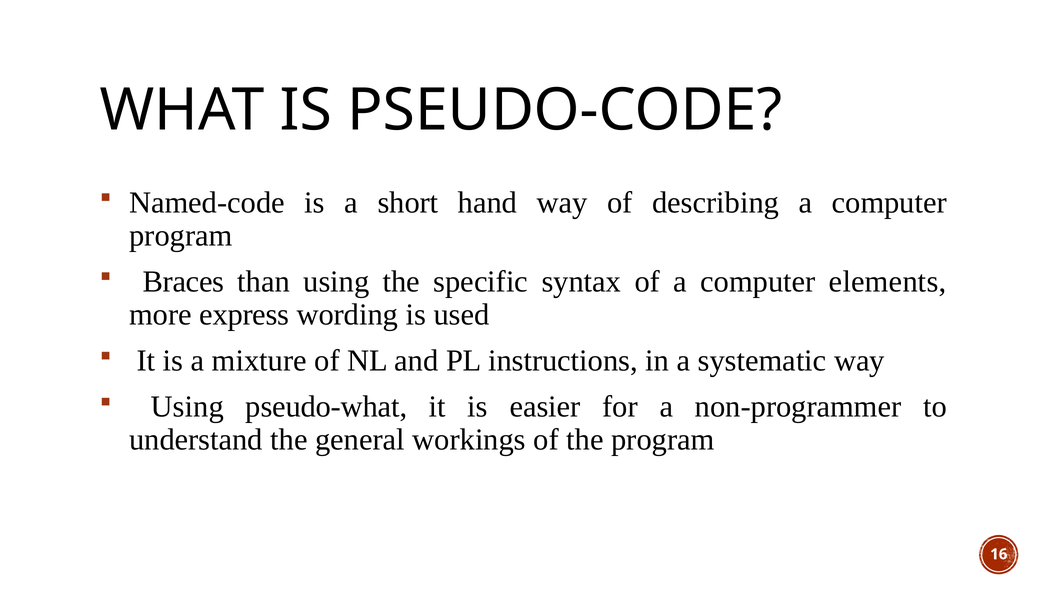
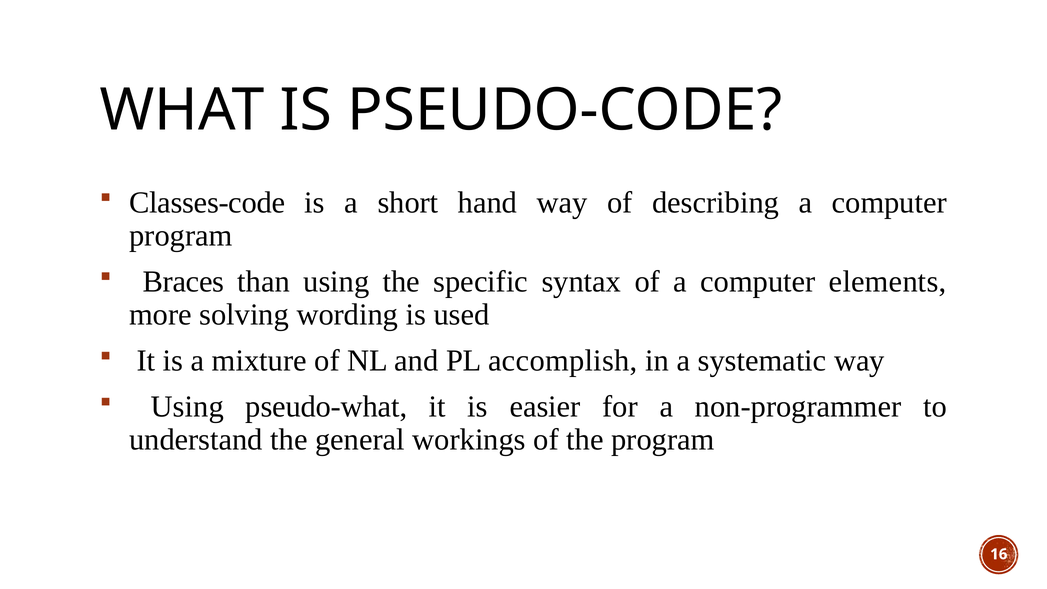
Named-code: Named-code -> Classes-code (207, 202)
express: express -> solving (244, 314)
instructions: instructions -> accomplish (563, 361)
